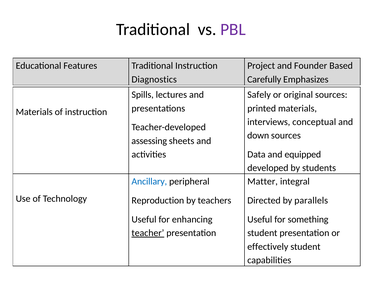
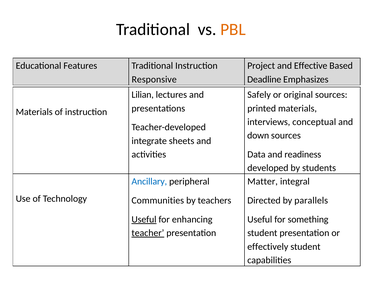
PBL colour: purple -> orange (233, 29)
Founder: Founder -> Effective (311, 66)
Diagnostics: Diagnostics -> Responsive (154, 79)
Carefully: Carefully -> Deadline (264, 79)
Spills: Spills -> Lilian (143, 95)
assessing: assessing -> integrate (149, 141)
equipped: equipped -> readiness (303, 154)
Reproduction: Reproduction -> Communities (158, 200)
Useful underline: none -> present (144, 219)
